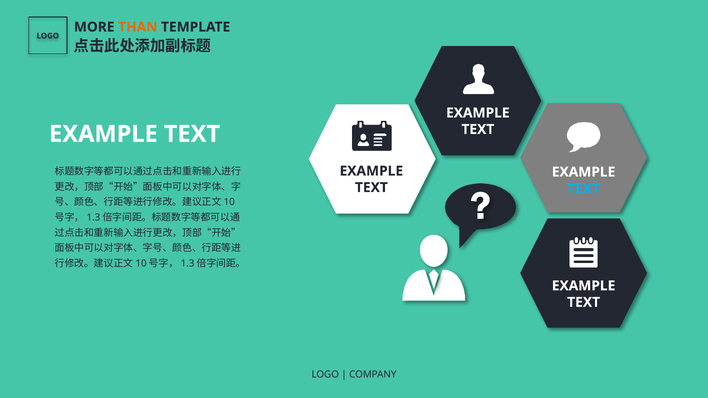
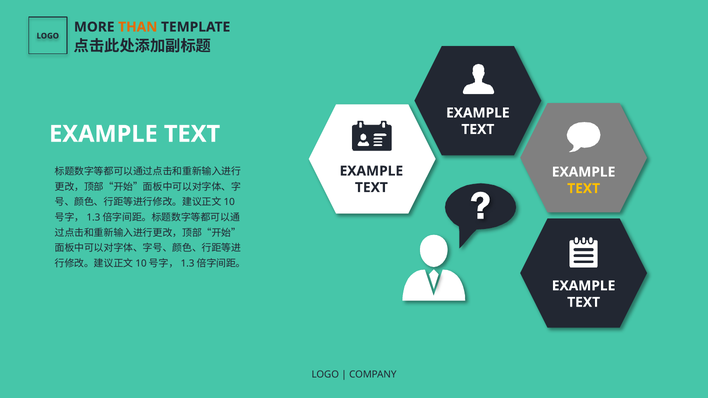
TEXT colour: light blue -> yellow (584, 189)
